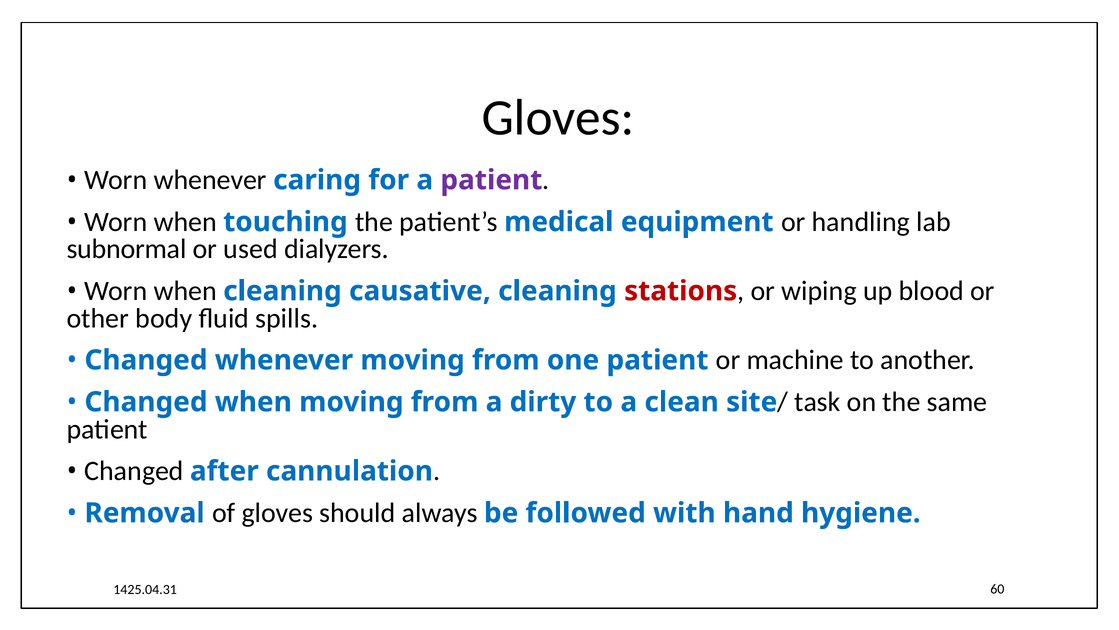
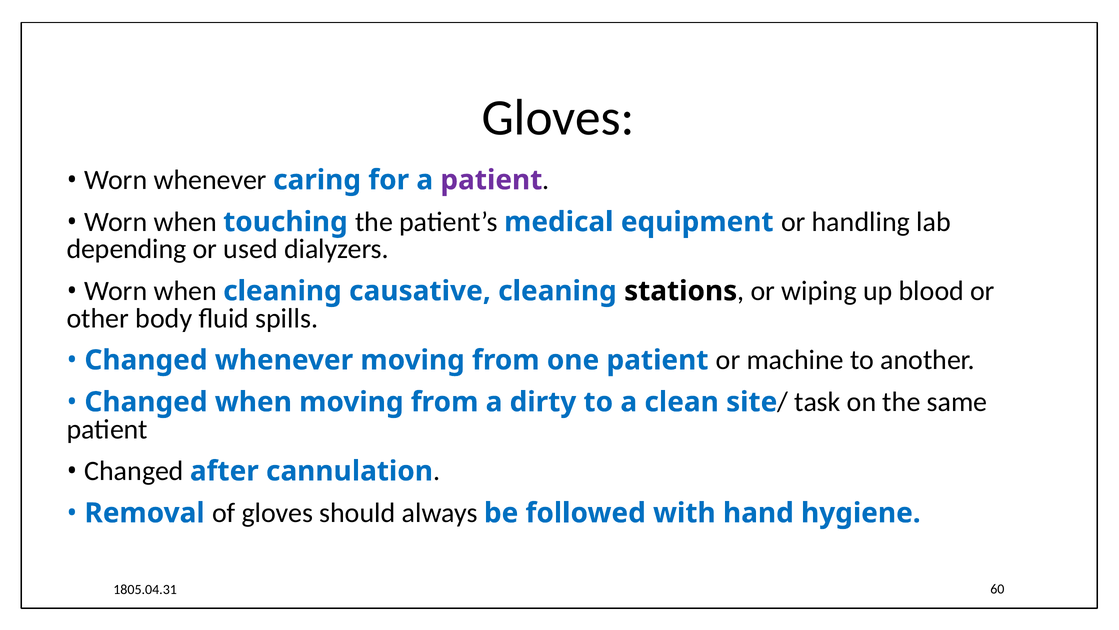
subnormal: subnormal -> depending (127, 249)
stations colour: red -> black (681, 291)
1425.04.31: 1425.04.31 -> 1805.04.31 (145, 589)
